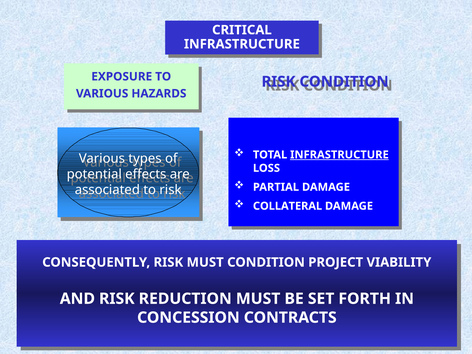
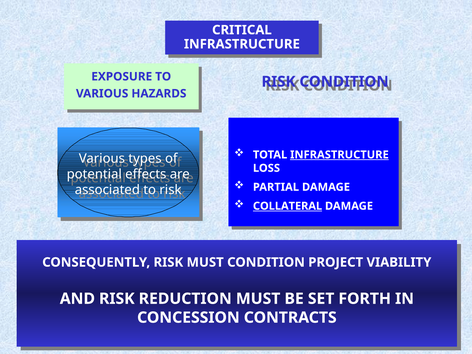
COLLATERAL underline: none -> present (288, 206)
